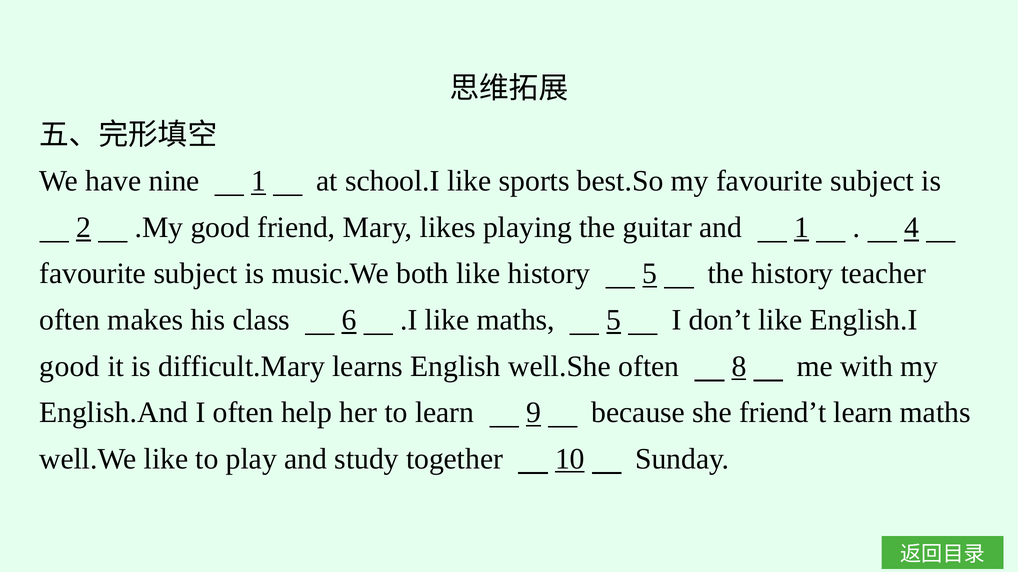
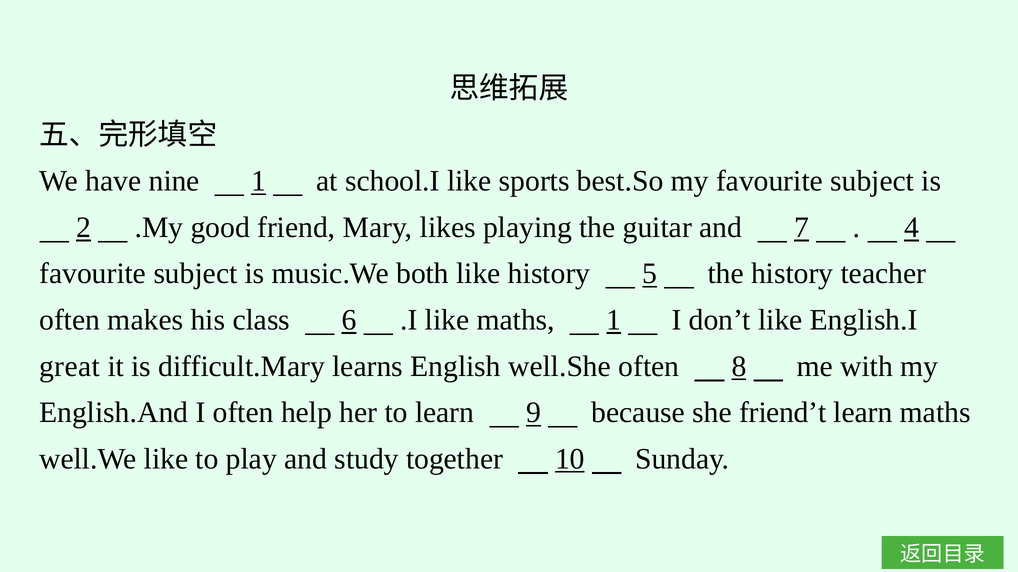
and 1: 1 -> 7 (802, 228)
maths 5: 5 -> 1 (614, 320)
good: good -> great (70, 367)
